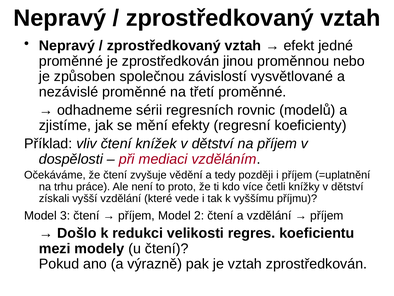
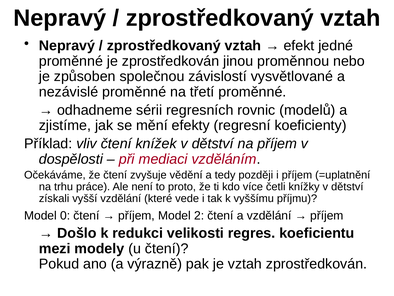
3: 3 -> 0 (65, 215)
